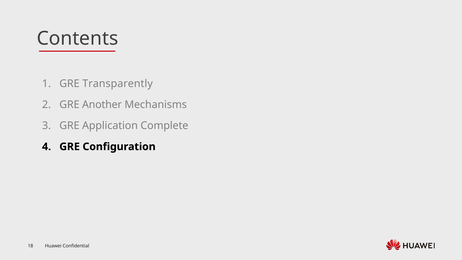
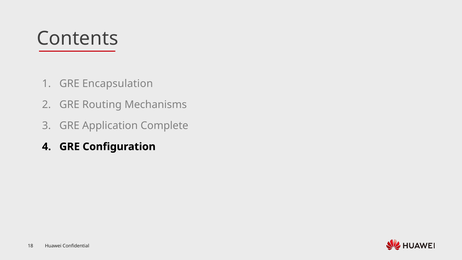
Transparently: Transparently -> Encapsulation (118, 84)
Another: Another -> Routing (102, 105)
